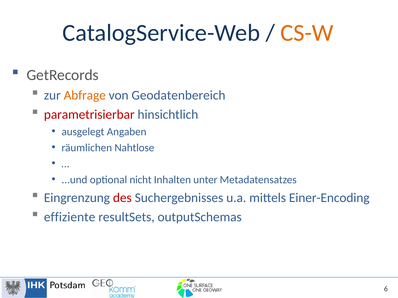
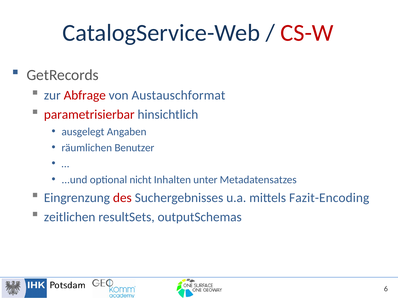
CS-W colour: orange -> red (307, 33)
Abfrage colour: orange -> red (85, 95)
Geodatenbereich: Geodatenbereich -> Austauschformat (178, 95)
Nahtlose: Nahtlose -> Benutzer (134, 148)
Einer-Encoding: Einer-Encoding -> Fazit-Encoding (329, 198)
effiziente: effiziente -> zeitlichen (70, 217)
